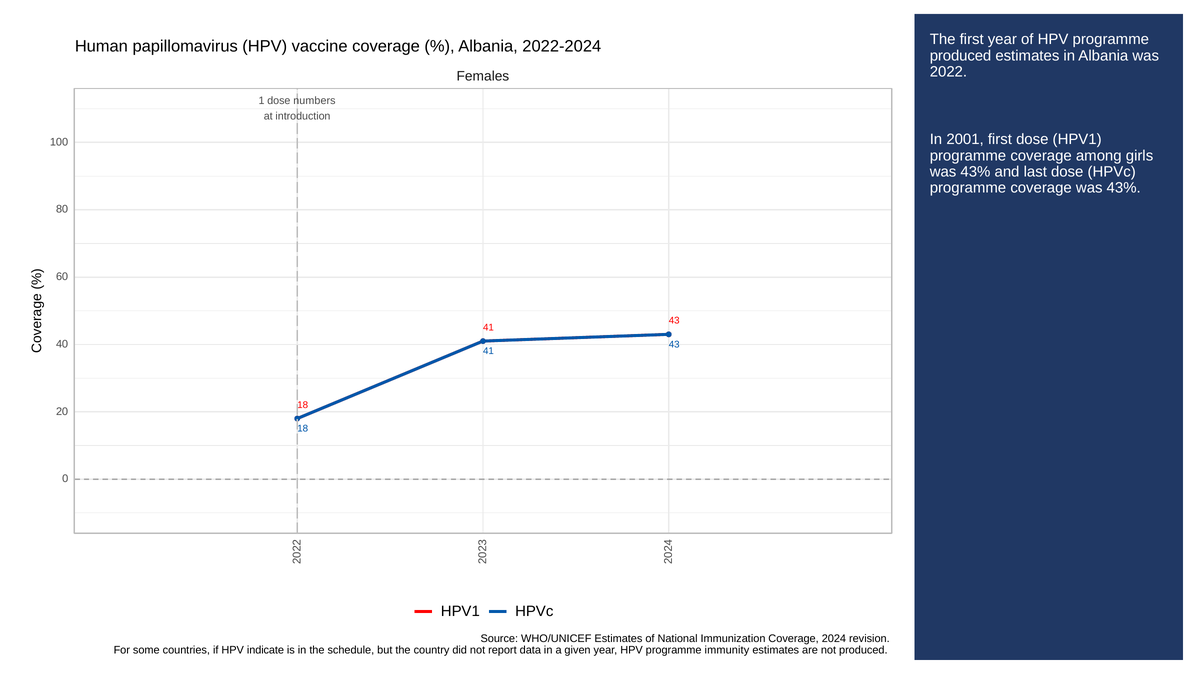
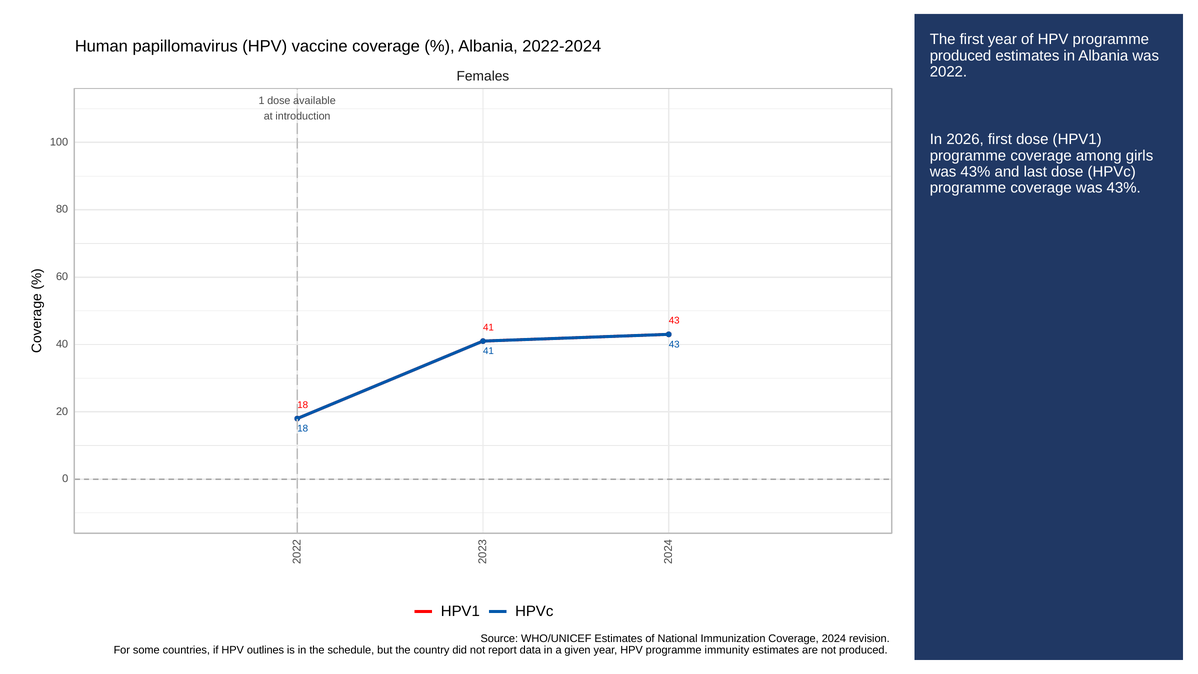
numbers: numbers -> available (314, 101)
2001: 2001 -> 2026 (965, 139)
indicate: indicate -> outlines (265, 650)
